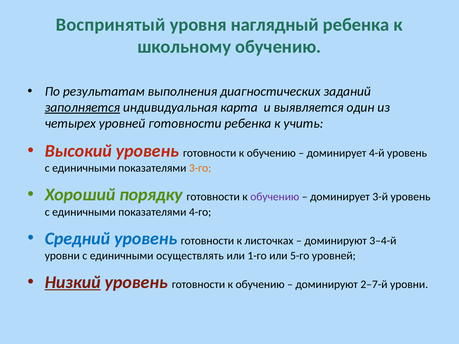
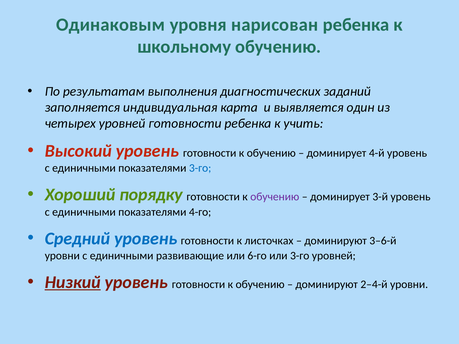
Воспринятый: Воспринятый -> Одинаковым (111, 25)
наглядный: наглядный -> нарисован (275, 25)
заполняется underline: present -> none (82, 107)
3-го colour: orange -> blue (200, 168)
3–4-й: 3–4-й -> 3–6-й (383, 241)
осуществлять: осуществлять -> развивающие (190, 256)
1-го: 1-го -> 6-го (257, 256)
или 5-го: 5-го -> 3-го (300, 256)
2–7-й: 2–7-й -> 2–4-й (374, 284)
